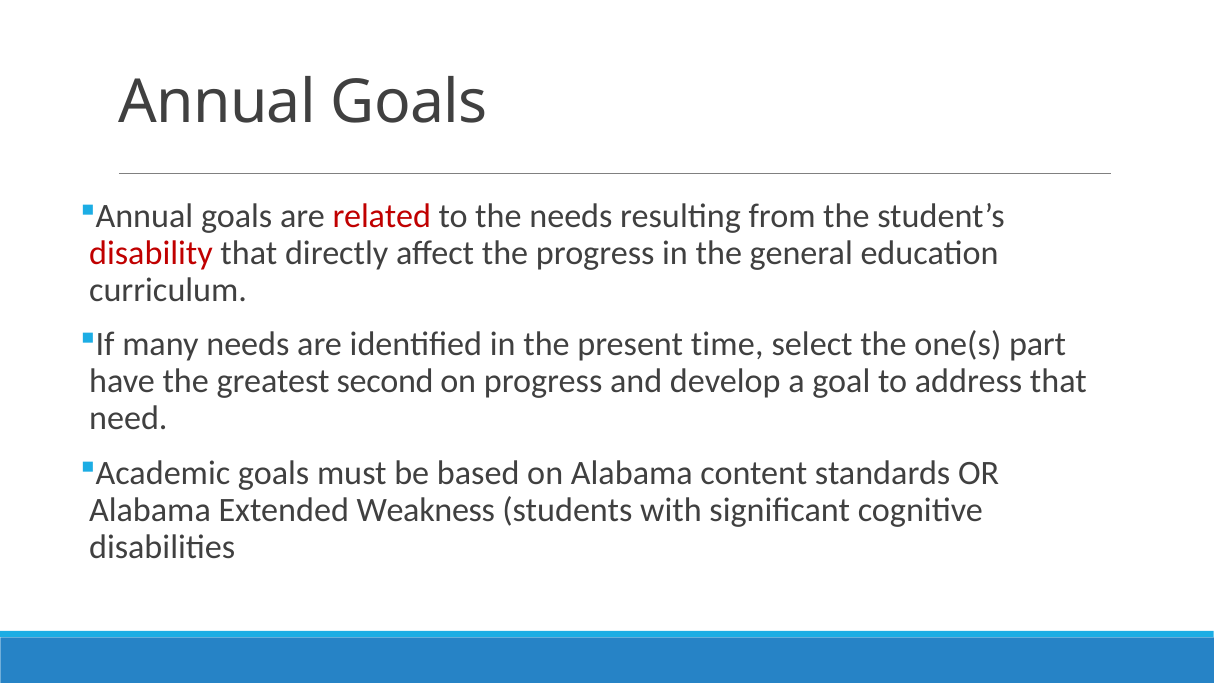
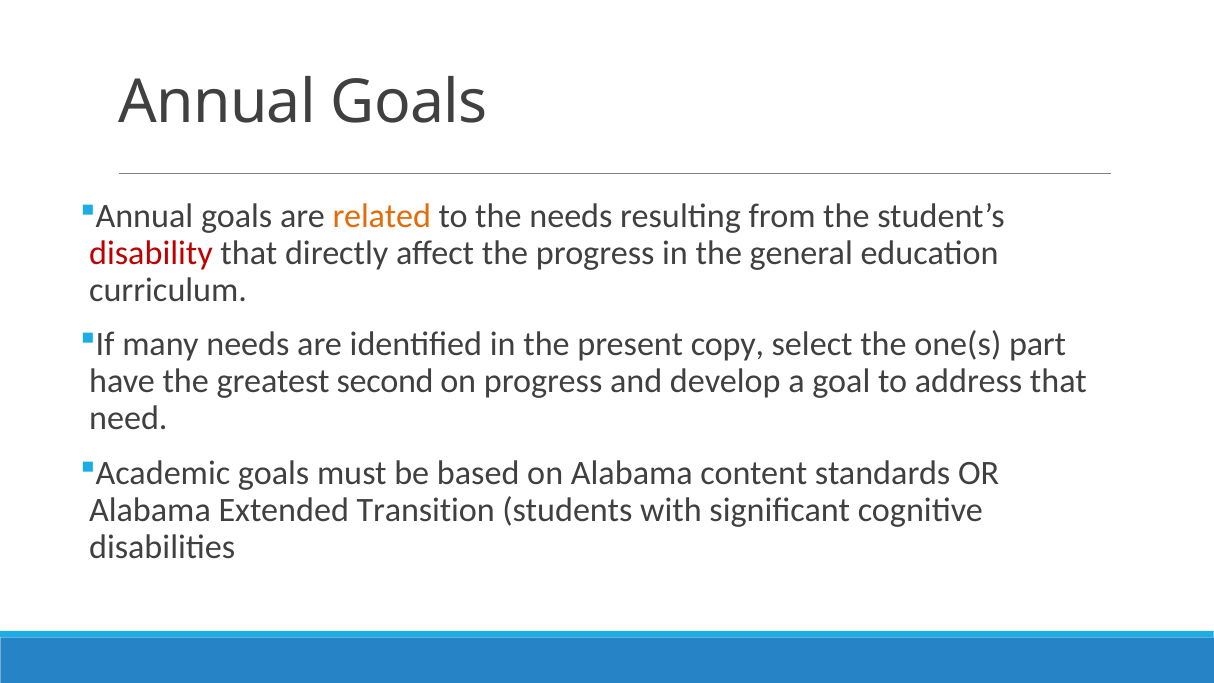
related colour: red -> orange (382, 216)
time: time -> copy (727, 344)
Weakness: Weakness -> Transition (426, 510)
